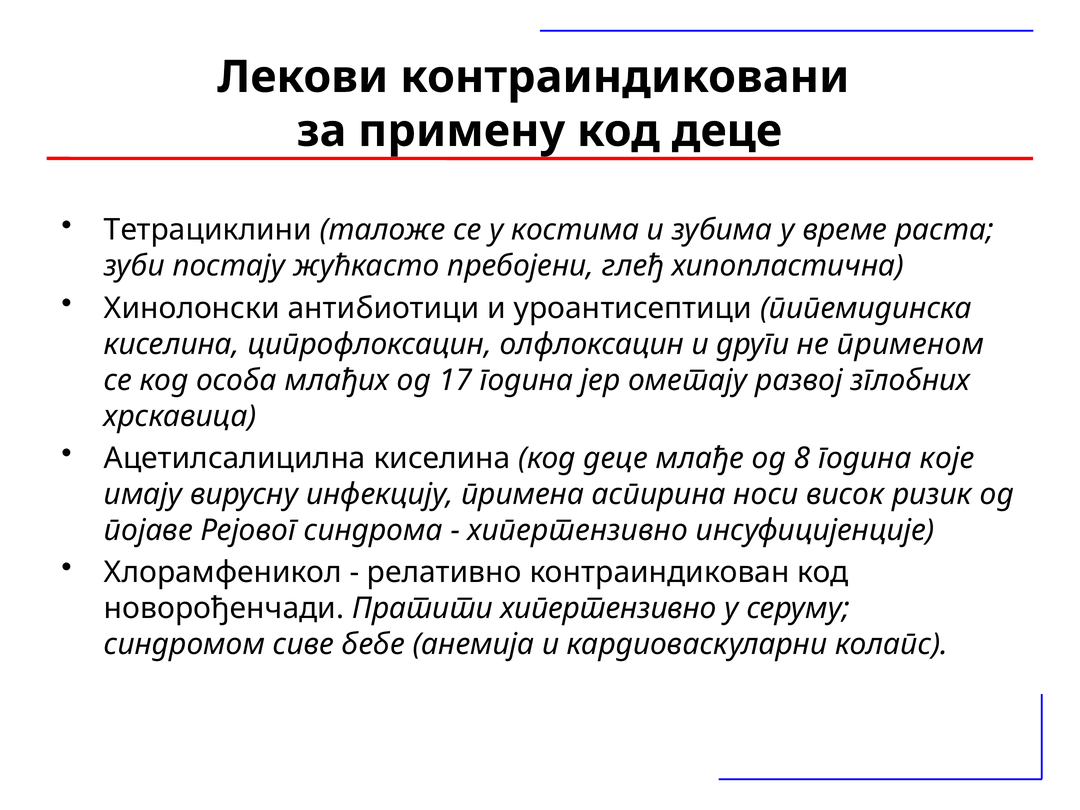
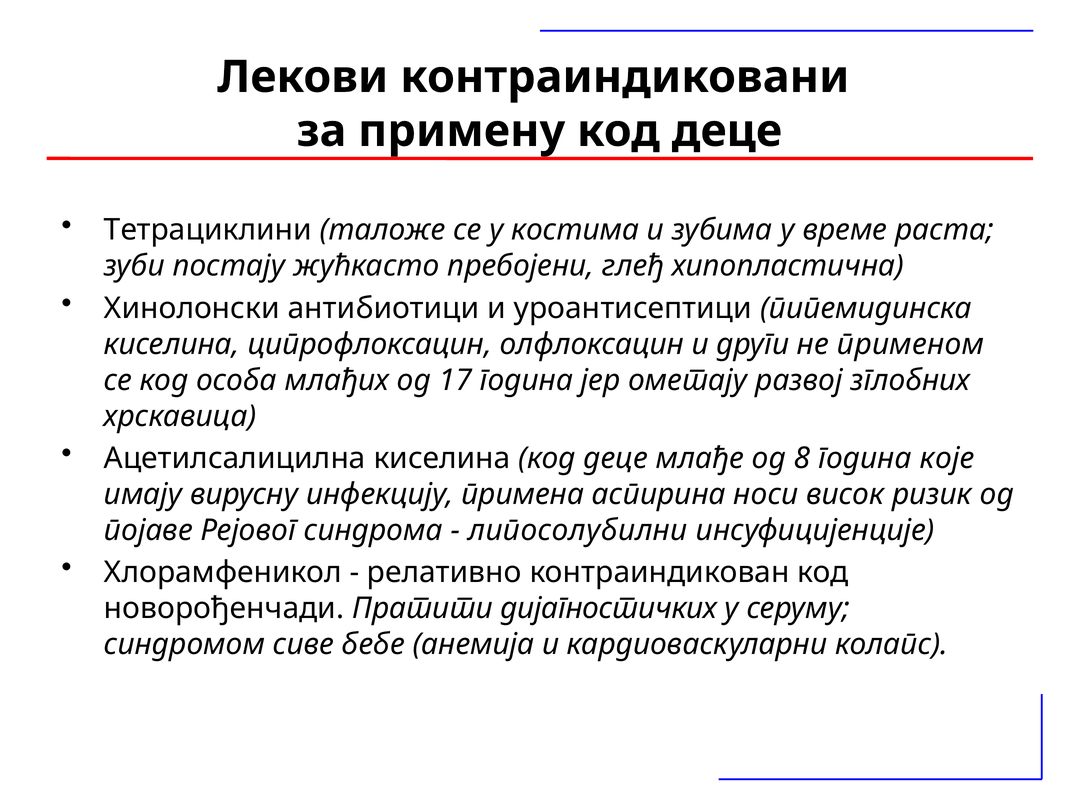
хипертензивно: хипертензивно -> липосолубилни (578, 530)
Пратити хипертензивно: хипертензивно -> дијагностичких (609, 608)
